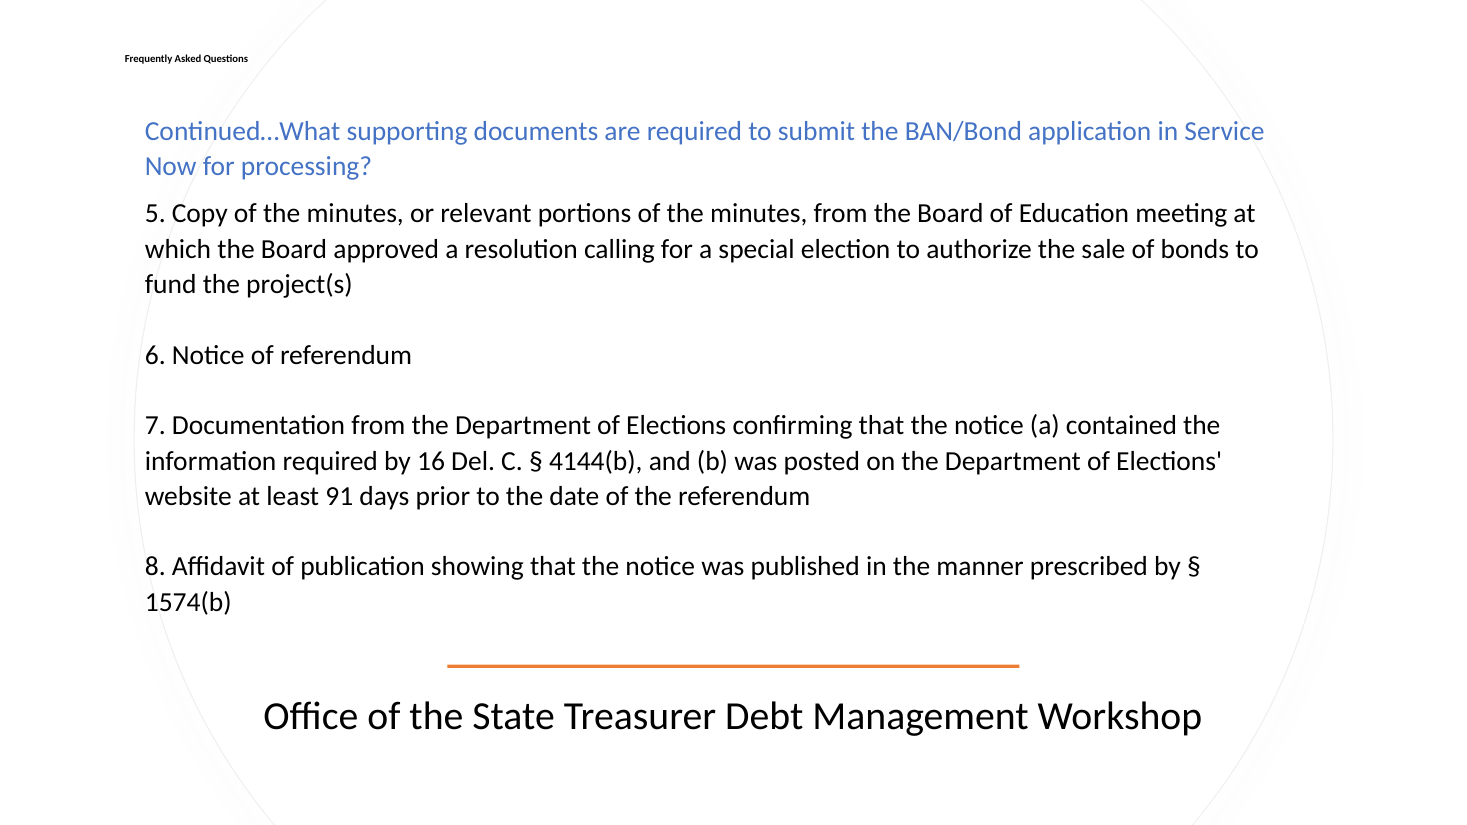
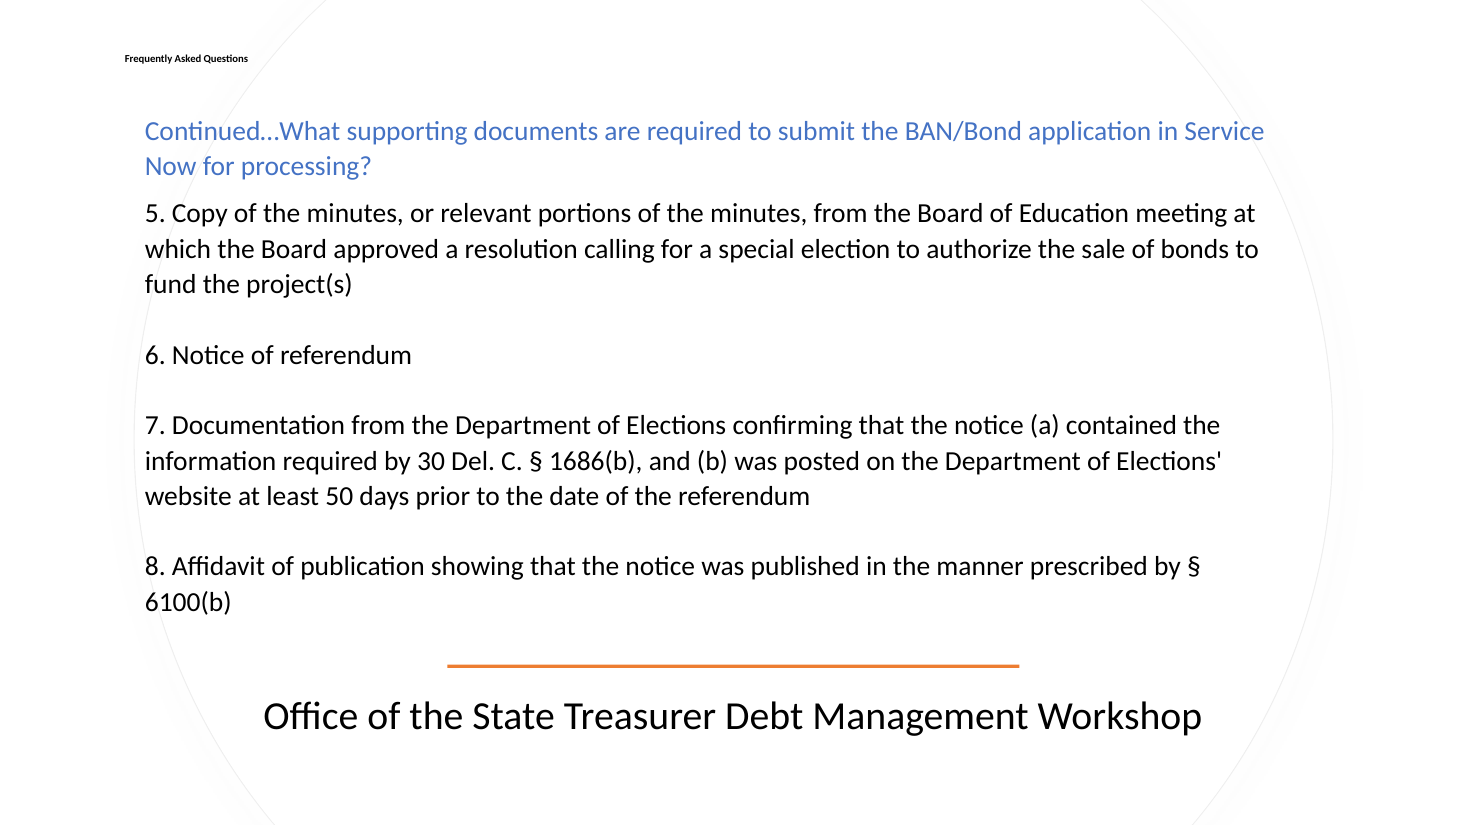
16: 16 -> 30 (431, 461)
4144(b: 4144(b -> 1686(b (596, 461)
91: 91 -> 50 (339, 496)
1574(b: 1574(b -> 6100(b (188, 602)
